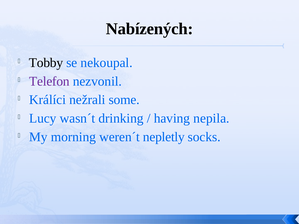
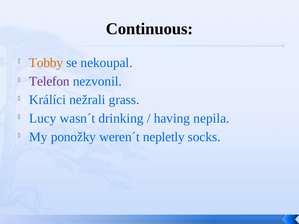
Nabízených: Nabízených -> Continuous (149, 29)
Tobby colour: black -> orange (46, 63)
some: some -> grass (124, 100)
morning: morning -> ponožky (73, 137)
